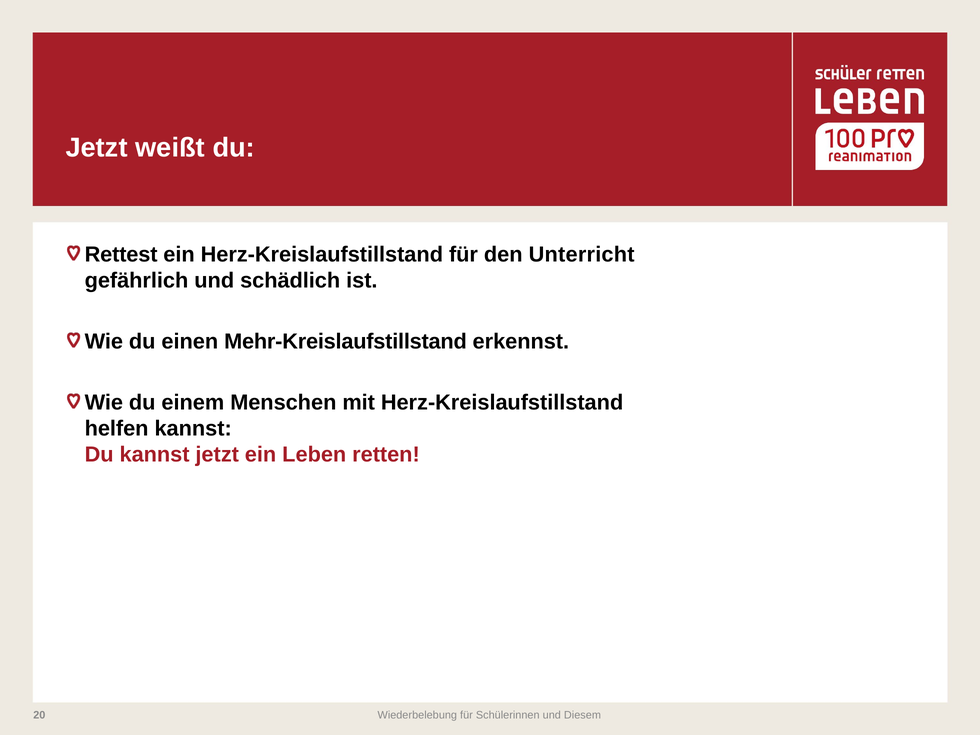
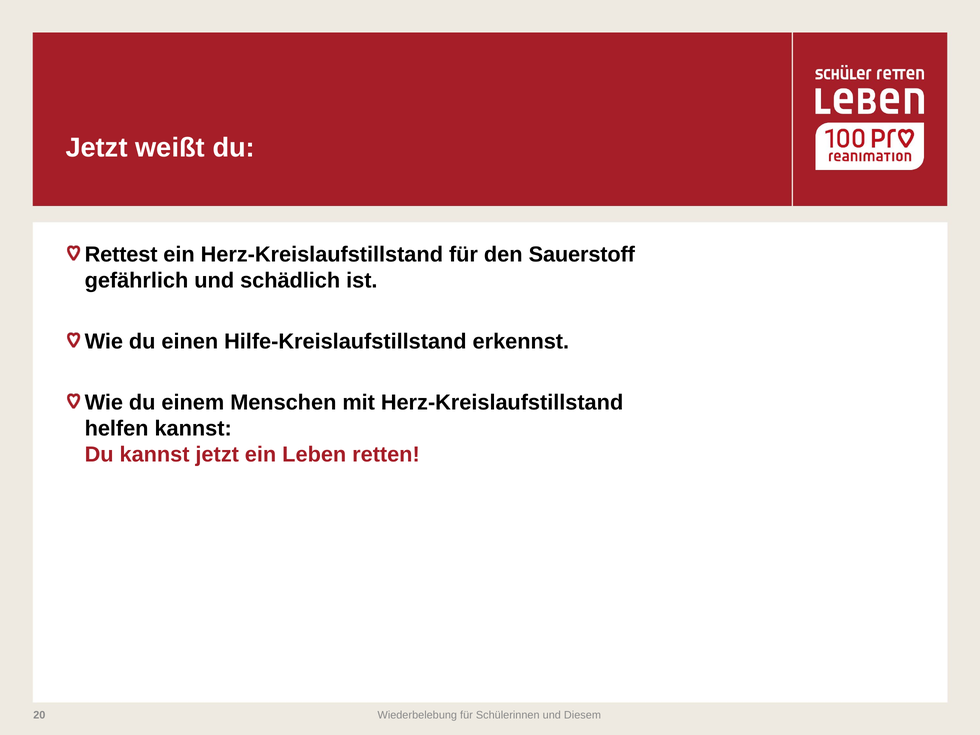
Unterricht: Unterricht -> Sauerstoff (582, 254)
Mehr-Kreislaufstillstand: Mehr-Kreislaufstillstand -> Hilfe-Kreislaufstillstand (345, 342)
